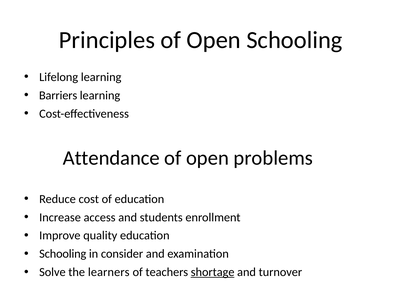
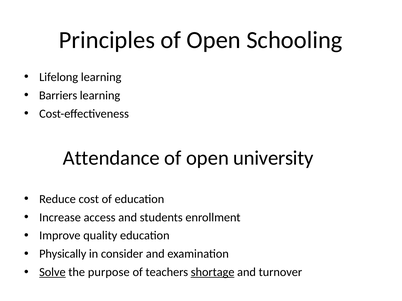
problems: problems -> university (273, 158)
Schooling: Schooling -> Physically (63, 254)
Solve underline: none -> present (52, 273)
learners: learners -> purpose (109, 273)
